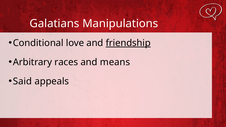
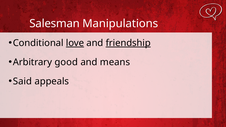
Galatians: Galatians -> Salesman (55, 23)
love underline: none -> present (75, 43)
races: races -> good (66, 62)
